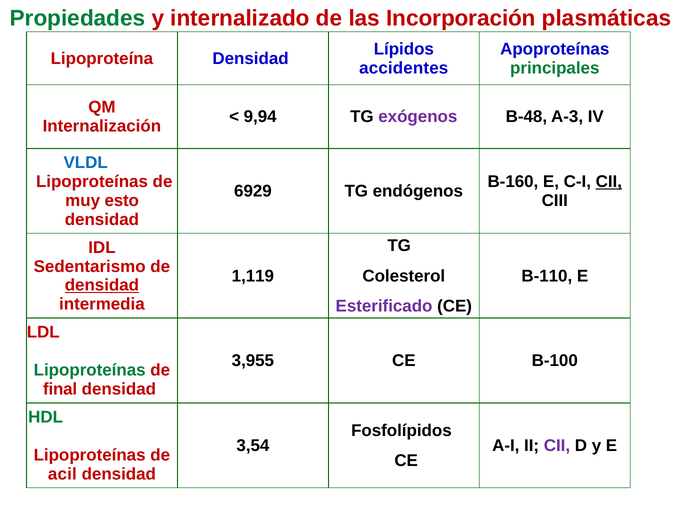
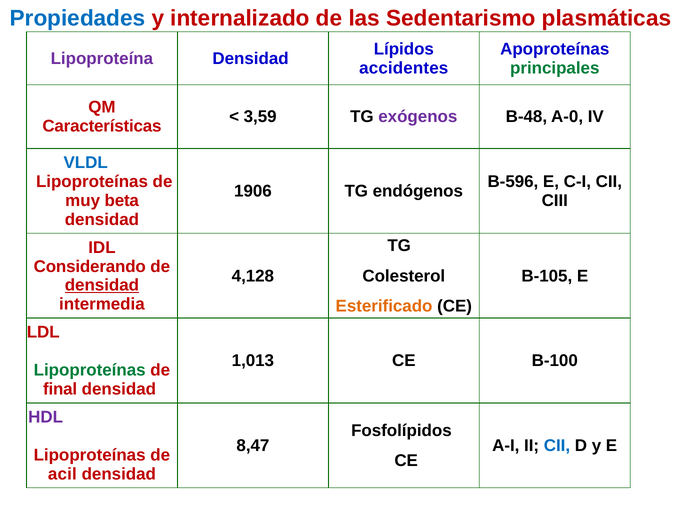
Propiedades colour: green -> blue (78, 18)
Incorporación: Incorporación -> Sedentarismo (461, 18)
Lipoproteína colour: red -> purple (102, 59)
9,94: 9,94 -> 3,59 (260, 117)
A-3: A-3 -> A-0 (567, 117)
Internalización: Internalización -> Características (102, 126)
B-160: B-160 -> B-596 (513, 181)
CII underline: present -> none (609, 181)
6929: 6929 -> 1906 (253, 191)
esto: esto -> beta (122, 200)
Sedentarismo: Sedentarismo -> Considerando (90, 266)
1,119: 1,119 -> 4,128 (253, 276)
B-110: B-110 -> B-105 (547, 276)
Esterificado colour: purple -> orange (384, 306)
3,955: 3,955 -> 1,013 (253, 360)
HDL colour: green -> purple (46, 417)
3,54: 3,54 -> 8,47 (253, 445)
CII colour: purple -> blue (557, 445)
